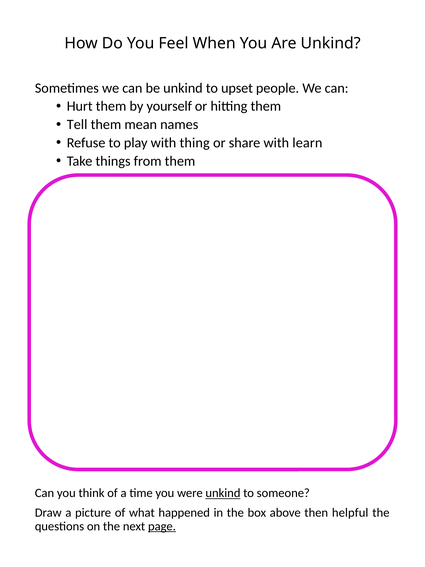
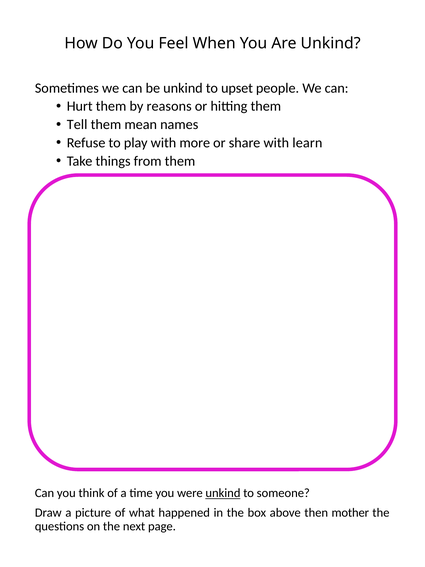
yourself: yourself -> reasons (169, 106)
thing: thing -> more (195, 143)
helpful: helpful -> mother (350, 512)
page underline: present -> none (162, 526)
